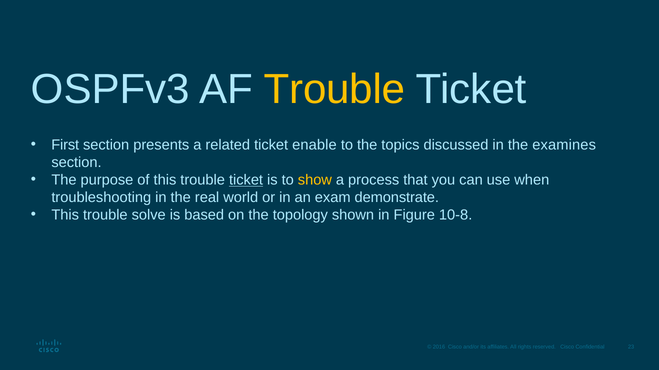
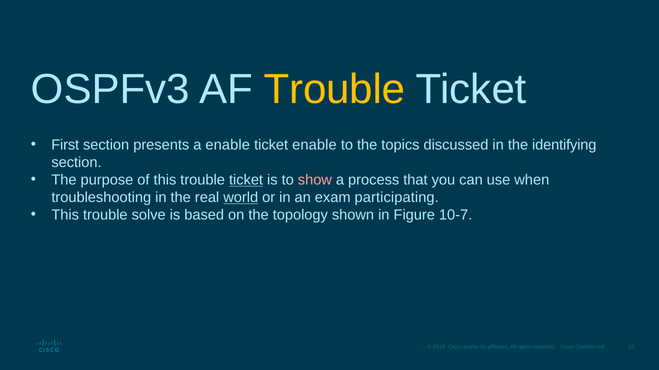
a related: related -> enable (228, 145)
examines: examines -> identifying (564, 145)
show colour: yellow -> pink (315, 180)
world underline: none -> present (241, 198)
demonstrate: demonstrate -> participating (397, 198)
10-8: 10-8 -> 10-7 (456, 215)
